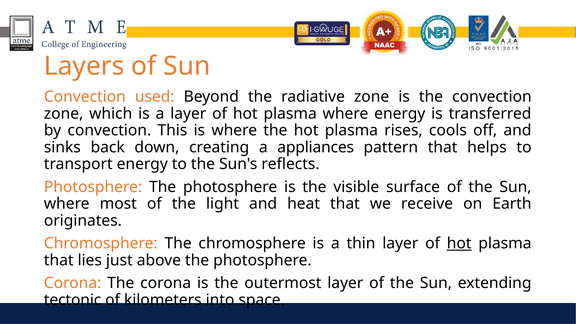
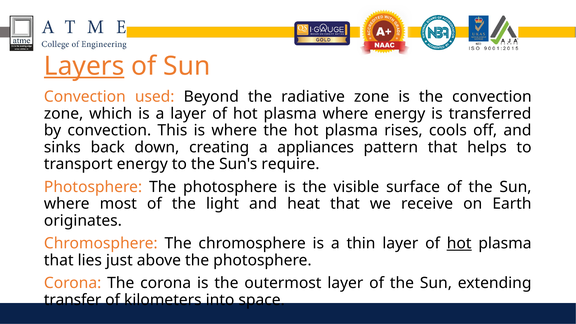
Layers underline: none -> present (84, 66)
reflects: reflects -> require (290, 164)
tectonic: tectonic -> transfer (73, 300)
